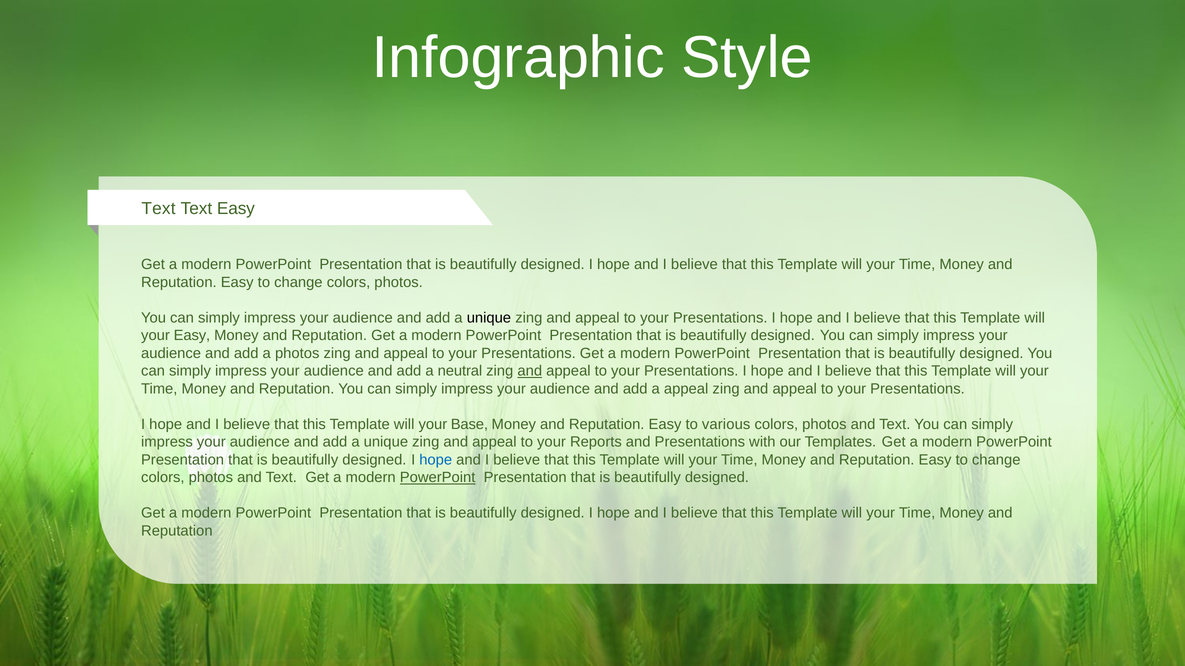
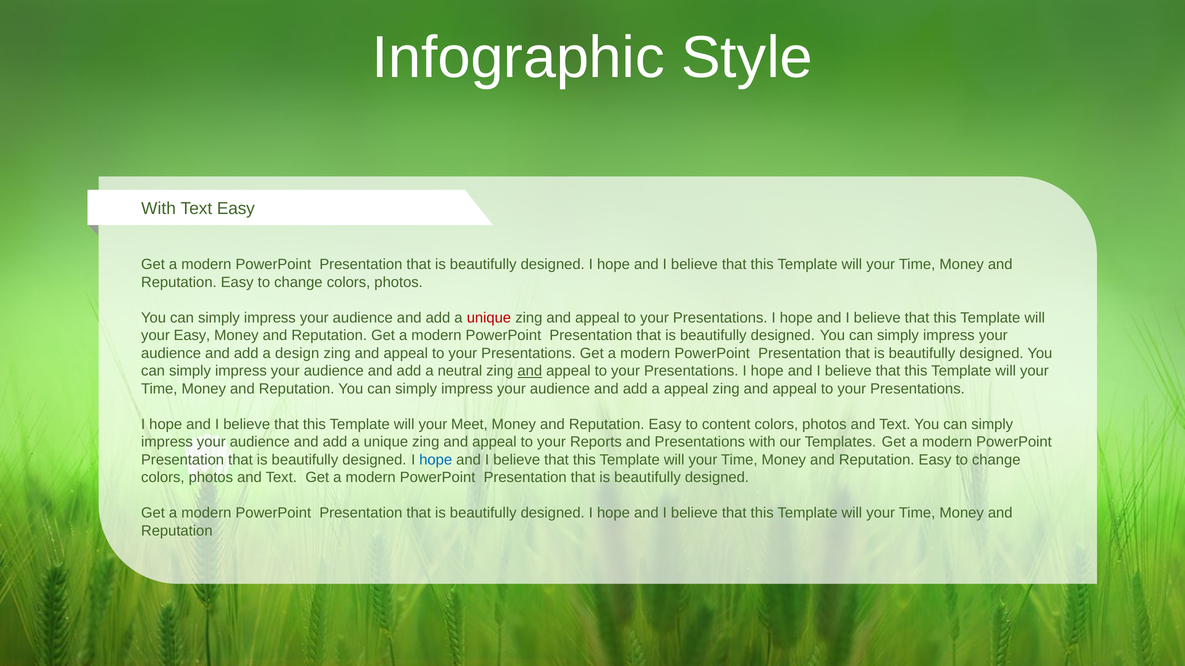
Text: Text -> With (159, 209)
unique colour: black -> red (489, 318)
a photos: photos -> design (297, 354)
Base: Base -> Meet (469, 425)
various: various -> content (726, 425)
PowerPoint underline: present -> none (438, 478)
